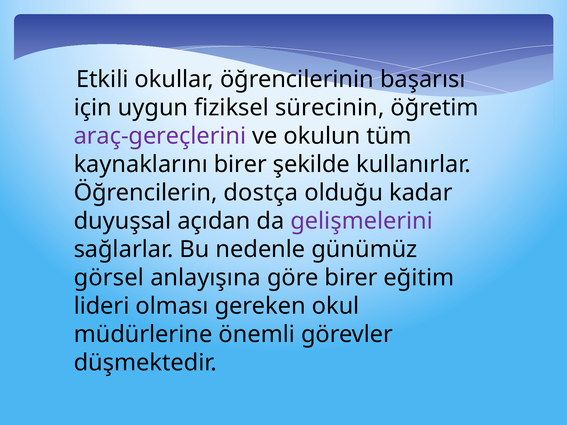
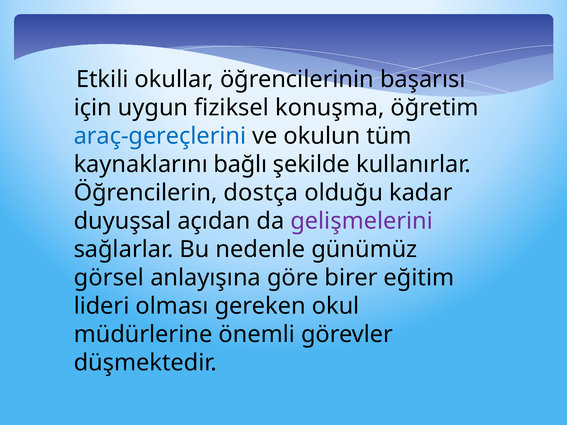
sürecinin: sürecinin -> konuşma (330, 108)
araç-gereçlerini colour: purple -> blue (160, 136)
kaynaklarını birer: birer -> bağlı (240, 164)
